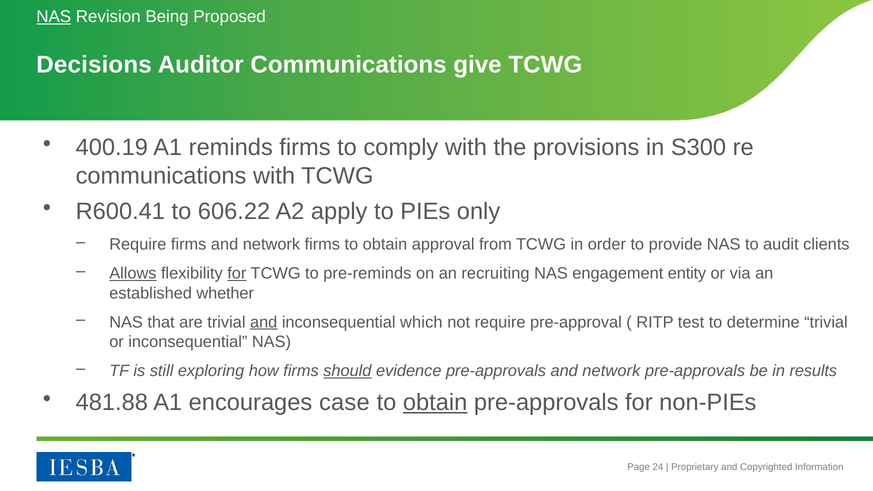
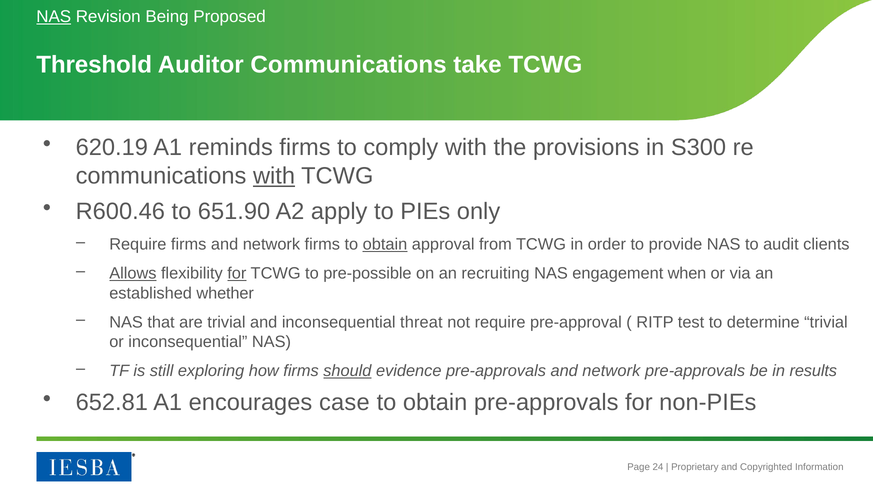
Decisions: Decisions -> Threshold (94, 65)
give: give -> take (478, 65)
400.19: 400.19 -> 620.19 (112, 148)
with underline: none -> present (274, 176)
R600.41: R600.41 -> R600.46 (120, 212)
606.22: 606.22 -> 651.90 (234, 212)
obtain underline: none -> present (385, 244)
pre-reminds: pre-reminds -> pre-possible (367, 274)
entity: entity -> when (687, 274)
and underline: present -> none (264, 322)
which: which -> threat (421, 322)
481.88: 481.88 -> 652.81 (112, 403)
obtain underline: present -> none (435, 403)
